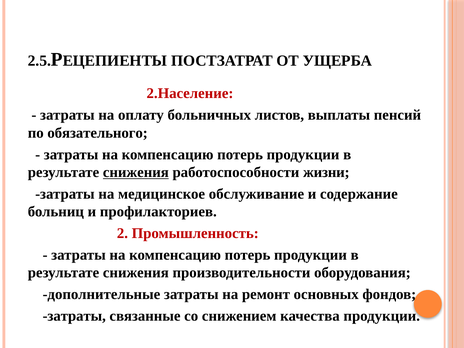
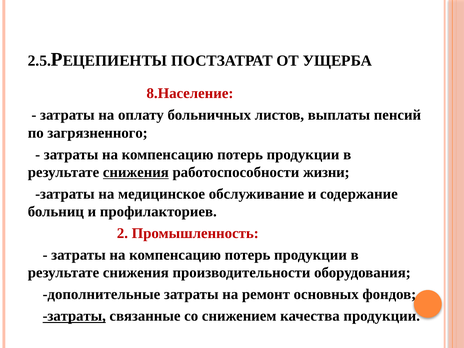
2.Население: 2.Население -> 8.Население (190, 93)
обязательного: обязательного -> загрязненного (98, 133)
затраты underline: none -> present (74, 316)
